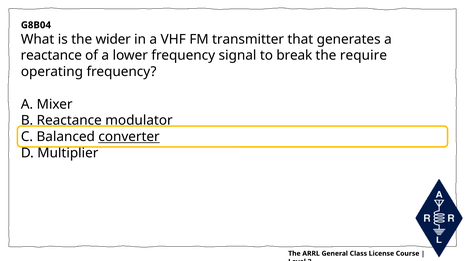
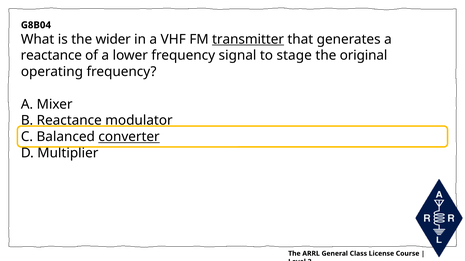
transmitter underline: none -> present (248, 39)
break: break -> stage (294, 56)
require: require -> original (364, 56)
